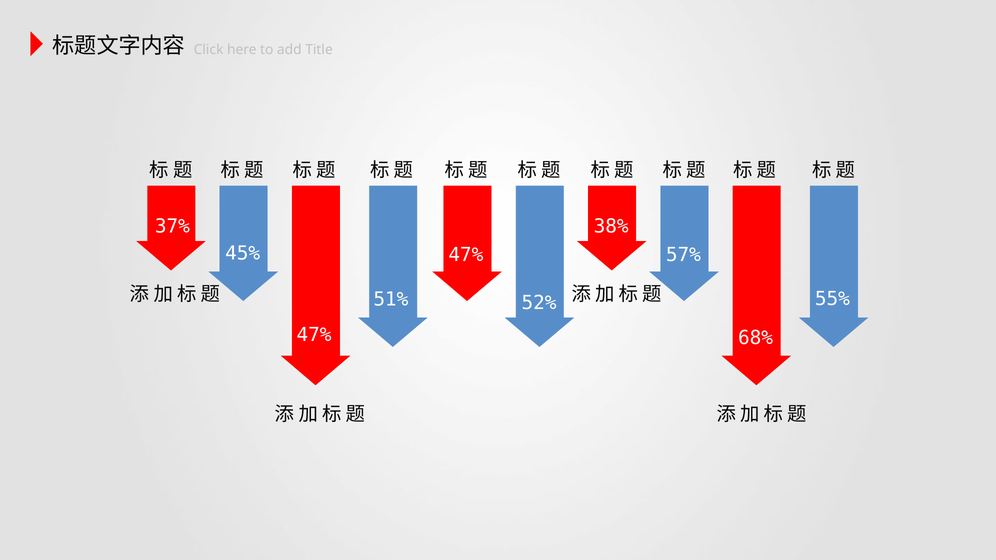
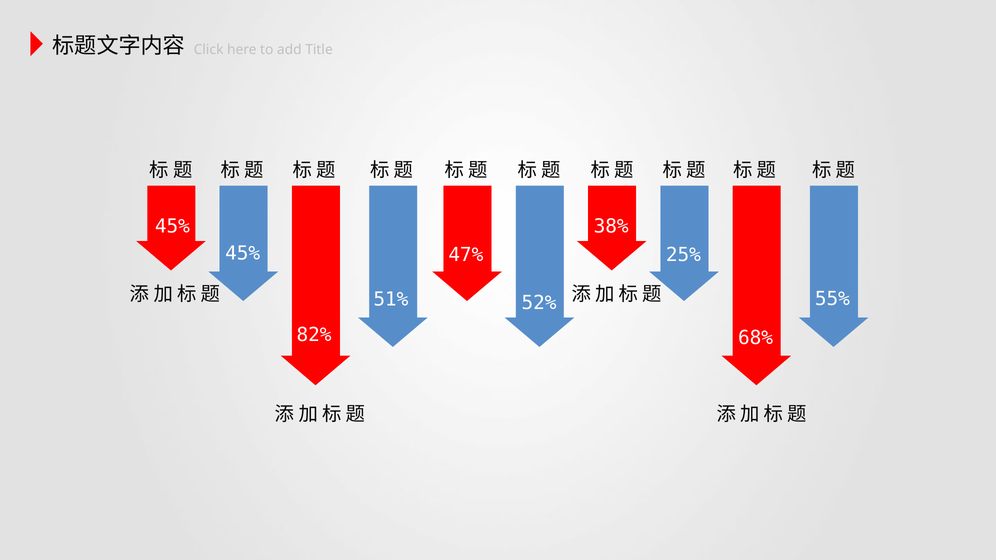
37%: 37% -> 45% (172, 226)
57%: 57% -> 25% (683, 255)
47%: 47% -> 82% (314, 335)
